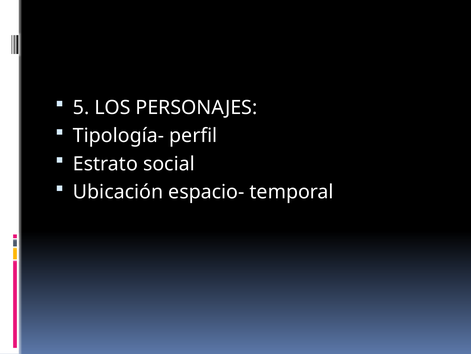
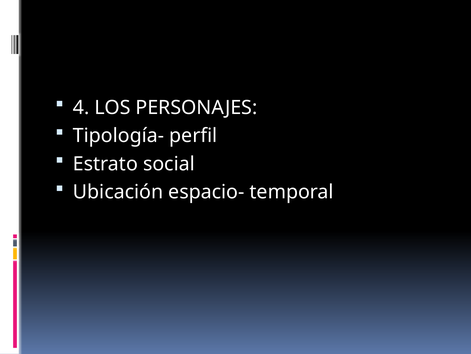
5: 5 -> 4 (81, 107)
